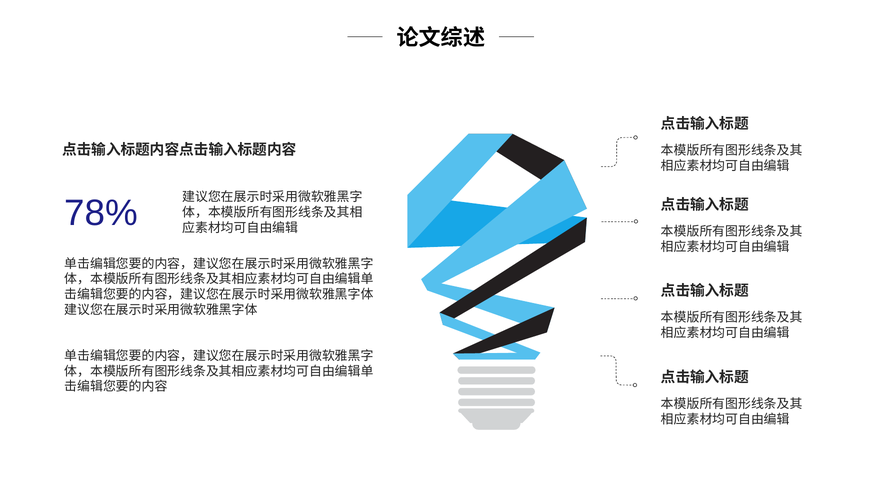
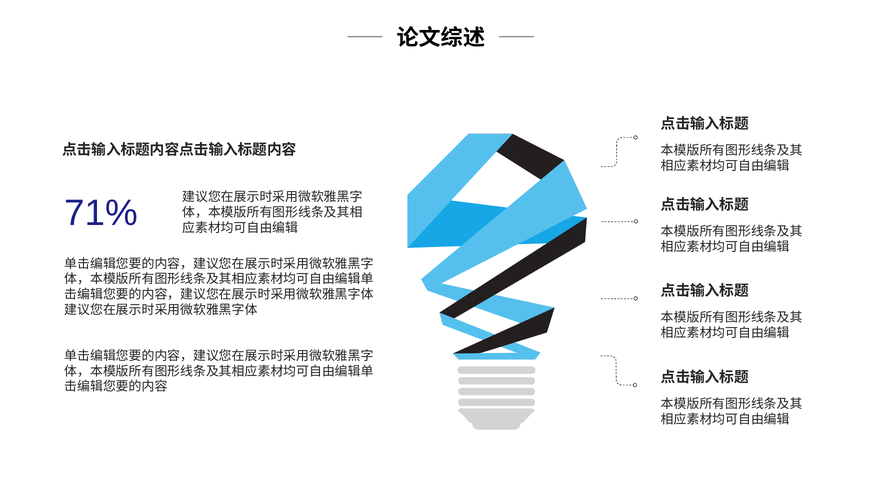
78%: 78% -> 71% (101, 213)
